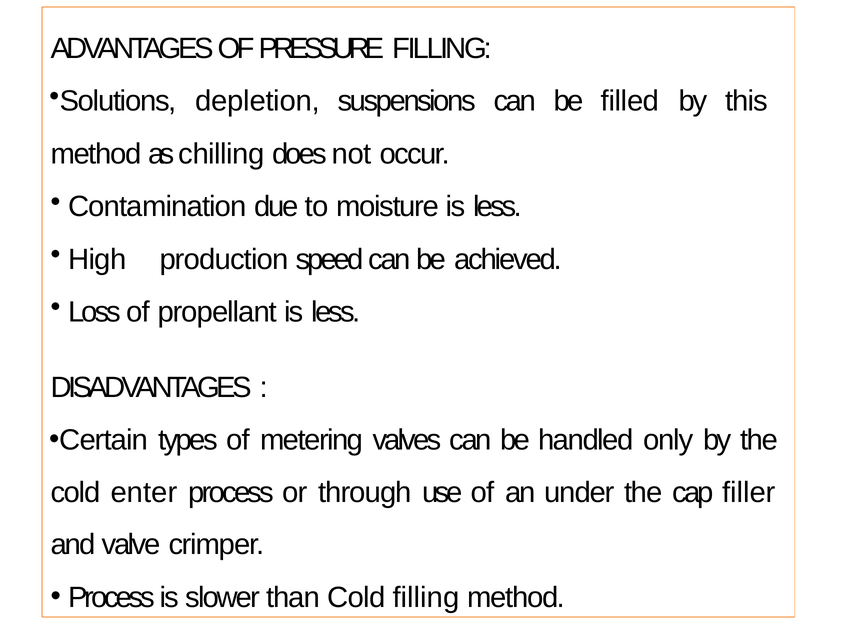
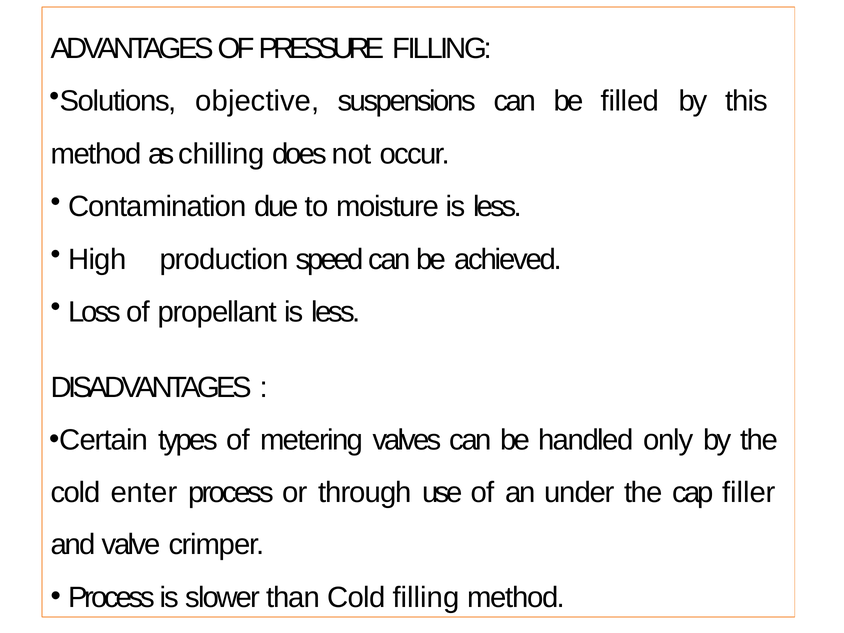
depletion: depletion -> objective (257, 101)
